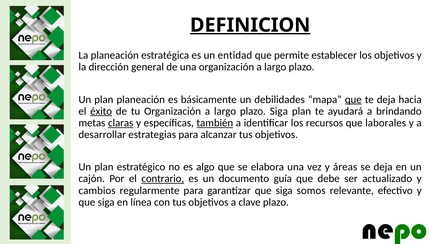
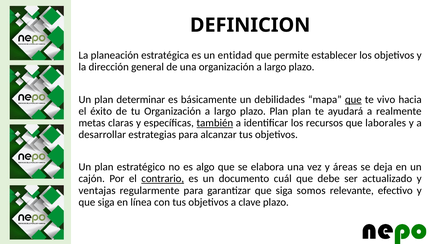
DEFINICION underline: present -> none (250, 25)
plan planeación: planeación -> determinar (141, 99)
te deja: deja -> vivo (386, 99)
éxito underline: present -> none (101, 111)
plazo Siga: Siga -> Plan (279, 111)
brindando: brindando -> realmente (399, 111)
claras underline: present -> none (121, 123)
guía: guía -> cuál (283, 178)
cambios: cambios -> ventajas (97, 190)
